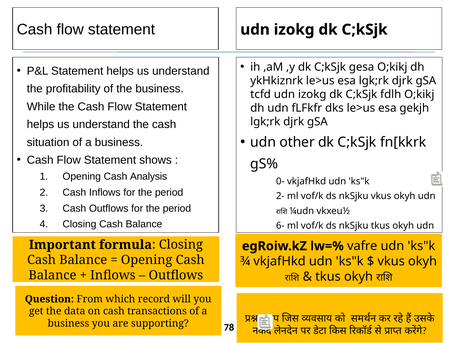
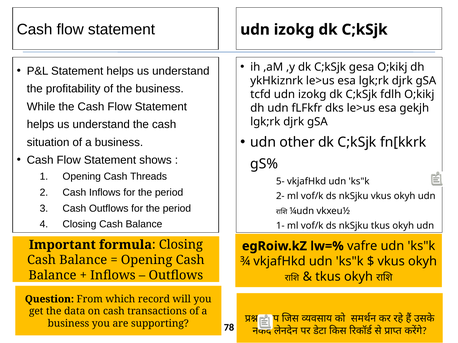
Analysis: Analysis -> Threads (149, 177)
0-: 0- -> 5- (280, 181)
6-: 6- -> 1- (280, 226)
